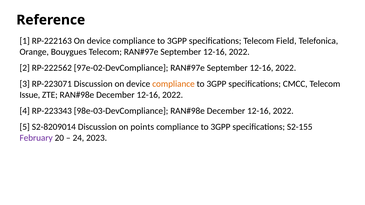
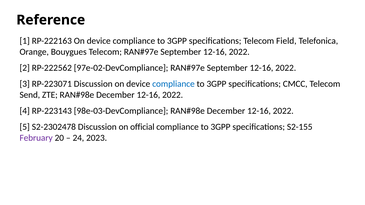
compliance colour: orange -> blue (173, 84)
Issue: Issue -> Send (30, 95)
RP-223343: RP-223343 -> RP-223143 (52, 111)
S2-8209014: S2-8209014 -> S2-2302478 (54, 127)
points: points -> official (142, 127)
